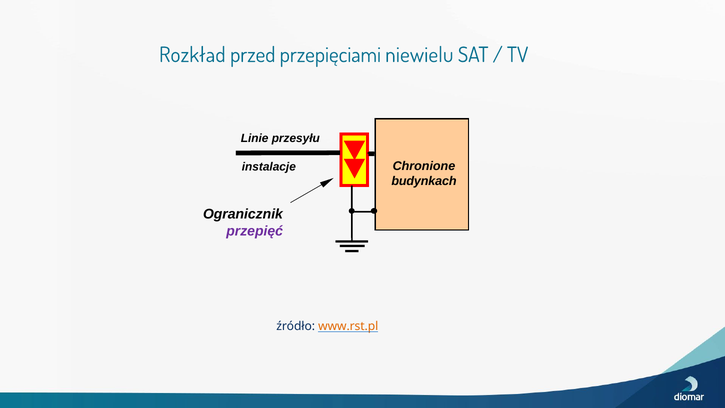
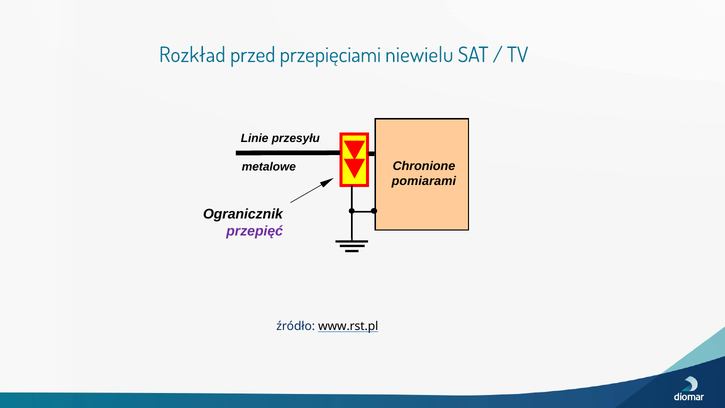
instalacje: instalacje -> metalowe (269, 167)
budynkach: budynkach -> pomiarami (424, 181)
www.rst.pl colour: orange -> black (348, 326)
